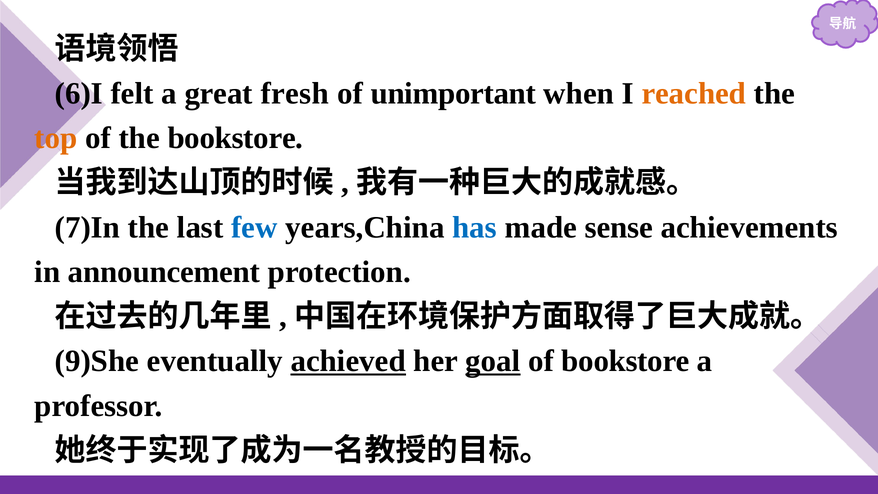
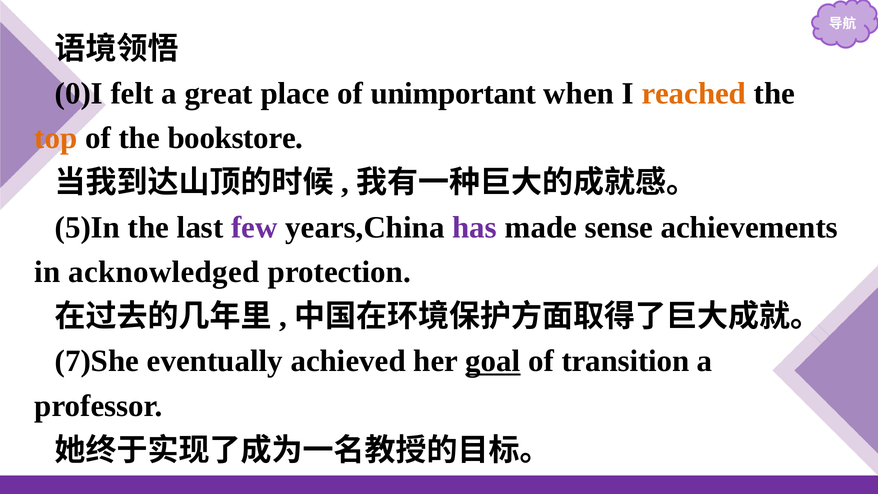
6)I: 6)I -> 0)I (79, 93)
fresh: fresh -> place (295, 93)
7)In: 7)In -> 5)In (88, 227)
few colour: blue -> purple (254, 227)
has colour: blue -> purple (475, 227)
announcement: announcement -> acknowledged (164, 272)
9)She: 9)She -> 7)She (97, 361)
achieved underline: present -> none (348, 361)
of bookstore: bookstore -> transition (625, 361)
